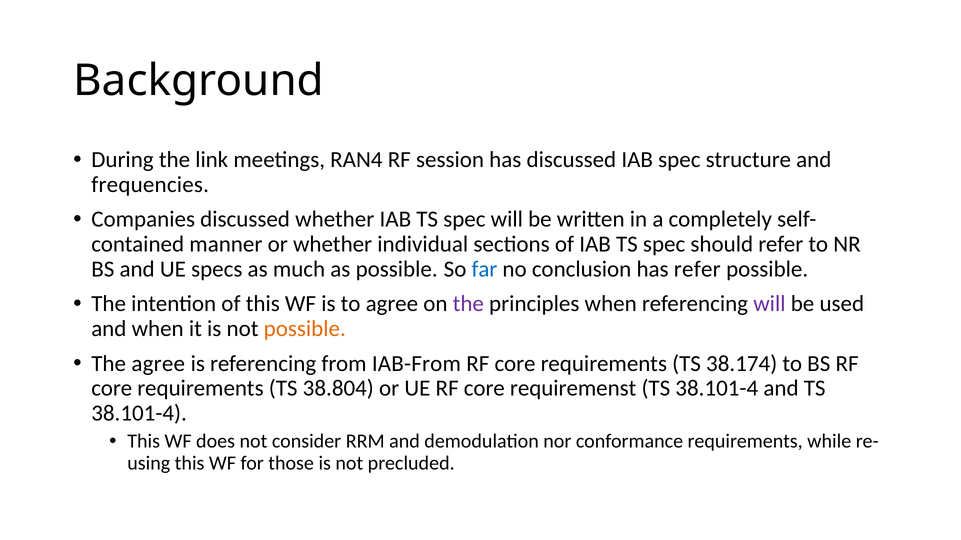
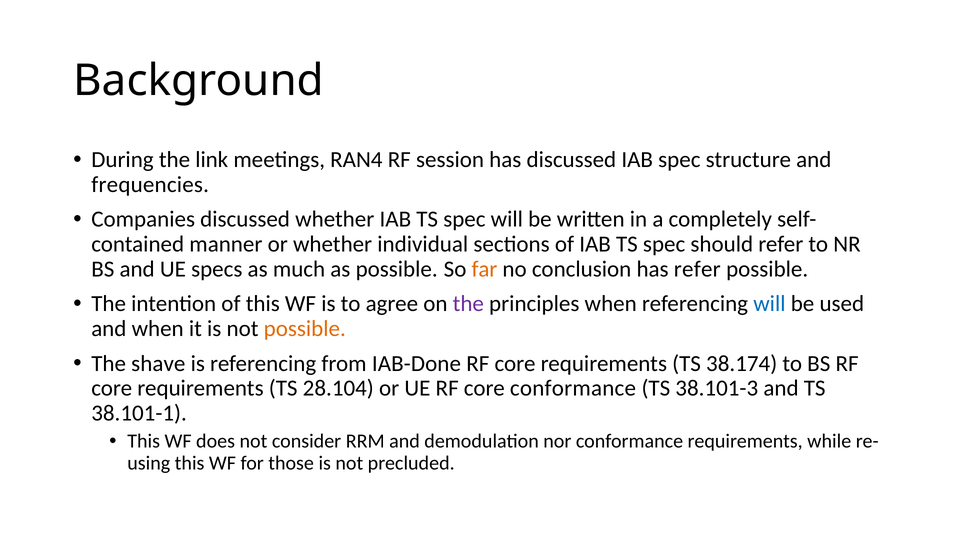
far colour: blue -> orange (484, 269)
will colour: purple -> blue (769, 304)
The agree: agree -> shave (158, 364)
IAB-From: IAB-From -> IAB-Done (416, 364)
38.804: 38.804 -> 28.104 (338, 389)
core requiremenst: requiremenst -> conformance (573, 389)
38.101-4: 38.101-4 -> 38.101-3 (717, 389)
38.101-4: 38.101-4 -> 38.101-1 (139, 414)
